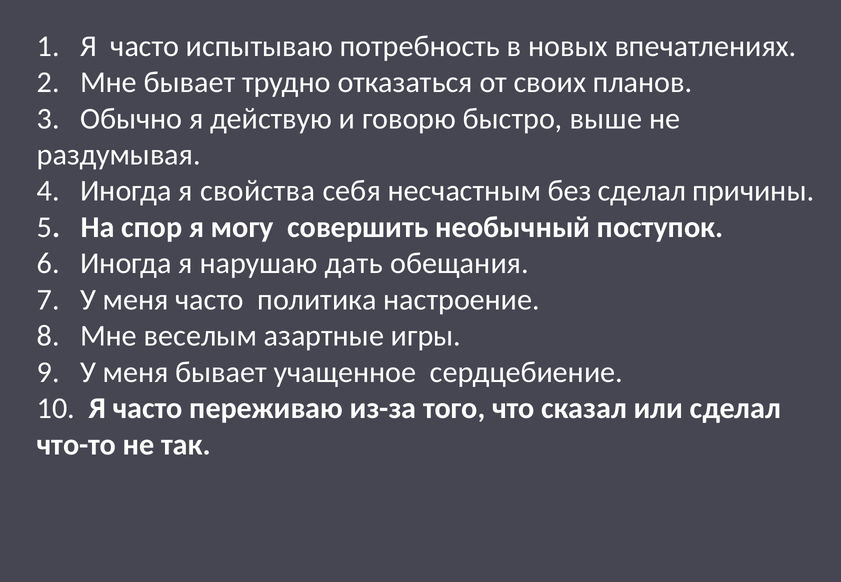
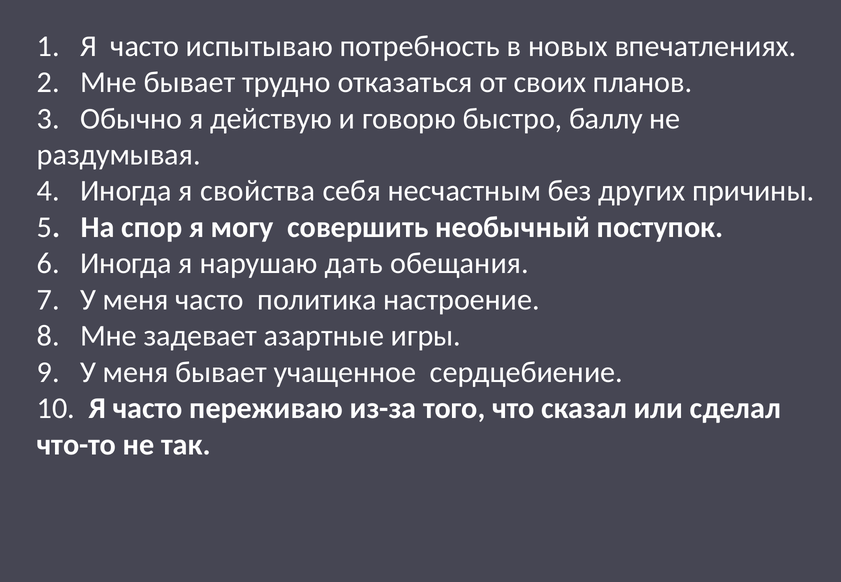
выше: выше -> баллу (606, 119)
без сделал: сделал -> других (642, 191)
веселым: веселым -> задевает (200, 336)
